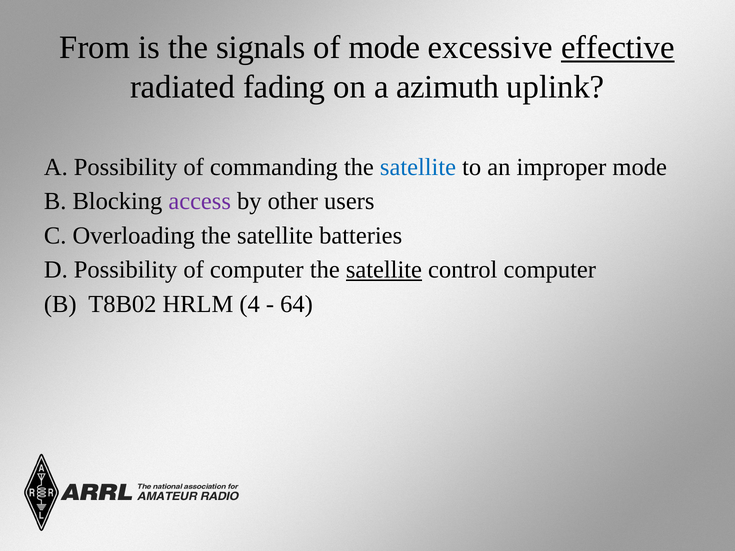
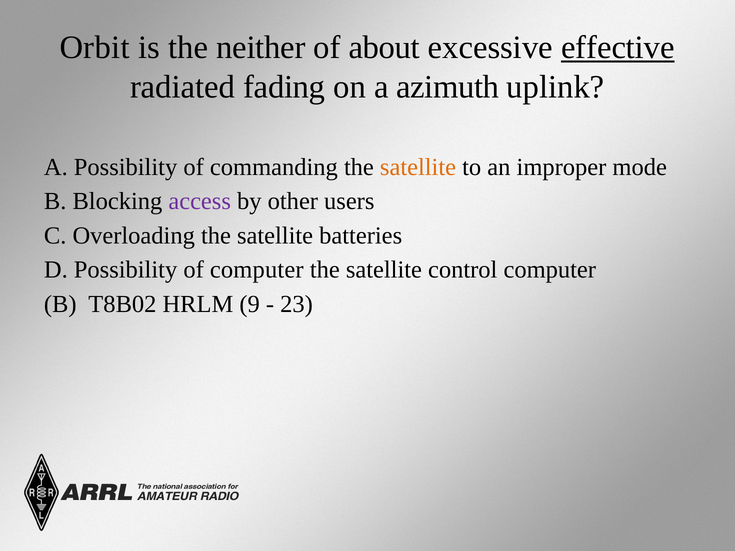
From: From -> Orbit (95, 48)
signals: signals -> neither (261, 48)
of mode: mode -> about (384, 48)
satellite colour: blue -> orange (418, 167)
satellite underline: present -> none (384, 270)
4: 4 -> 9 (250, 304)
64: 64 -> 23 (297, 304)
